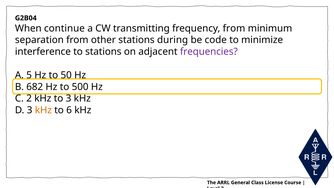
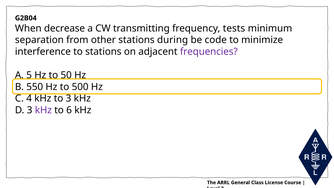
continue: continue -> decrease (64, 28)
frequency from: from -> tests (234, 28)
682: 682 -> 550 (35, 87)
C 2: 2 -> 4 (29, 98)
kHz colour: orange -> purple (43, 110)
